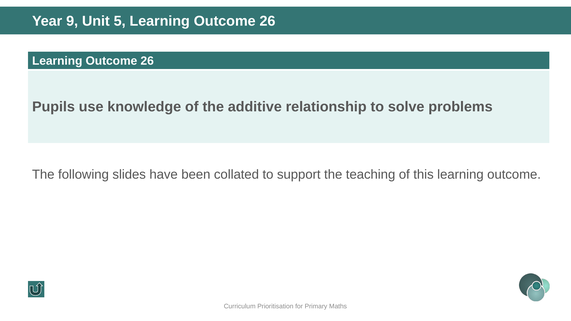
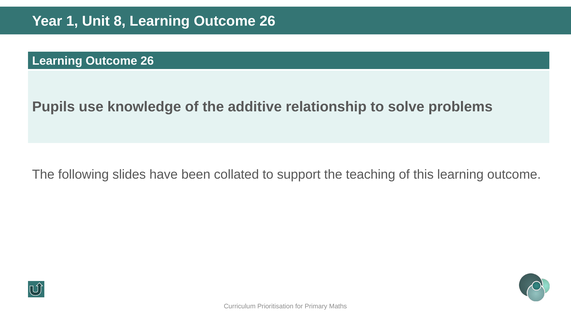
9: 9 -> 1 (72, 21)
5: 5 -> 8 (120, 21)
